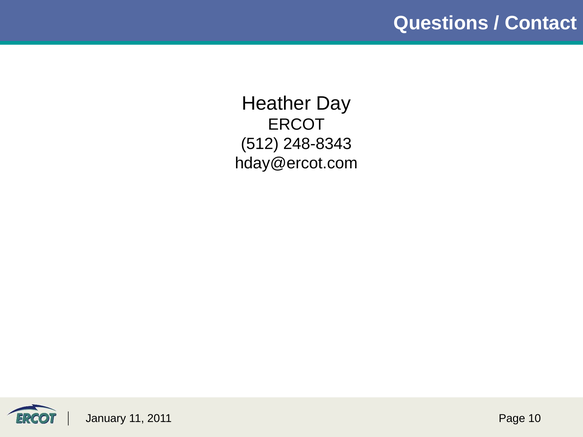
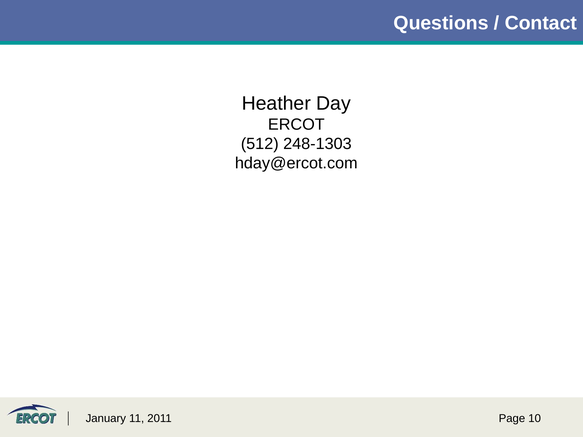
248-8343: 248-8343 -> 248-1303 (317, 144)
